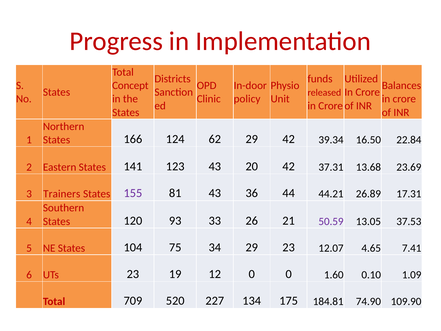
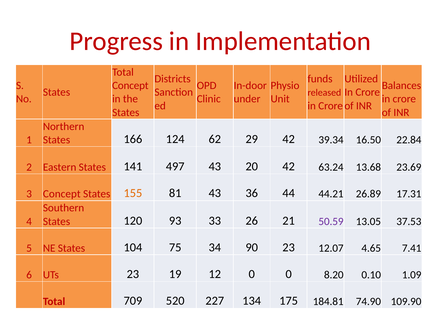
policy: policy -> under (247, 99)
123: 123 -> 497 (175, 166)
37.31: 37.31 -> 63.24 (331, 167)
3 Trainers: Trainers -> Concept (62, 194)
155 colour: purple -> orange (133, 193)
34 29: 29 -> 90 (252, 247)
1.60: 1.60 -> 8.20 (334, 275)
